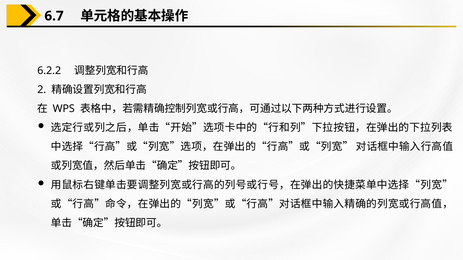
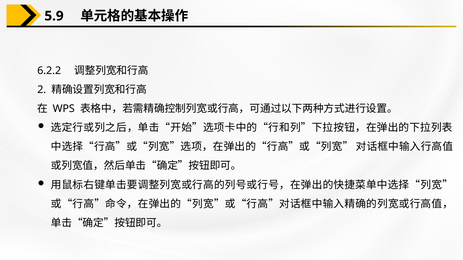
6.7: 6.7 -> 5.9 (54, 16)
